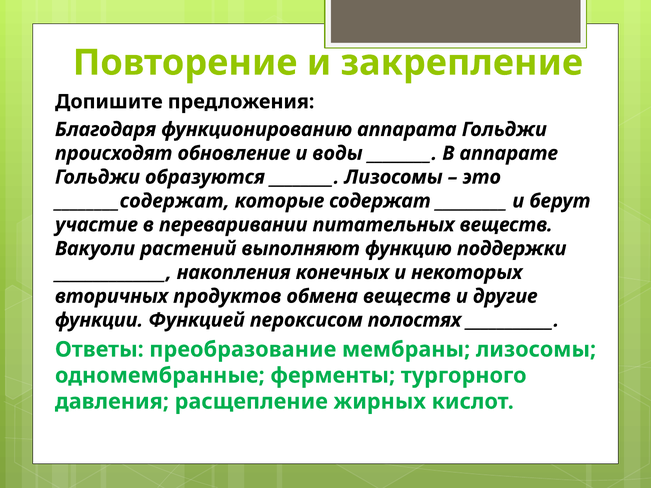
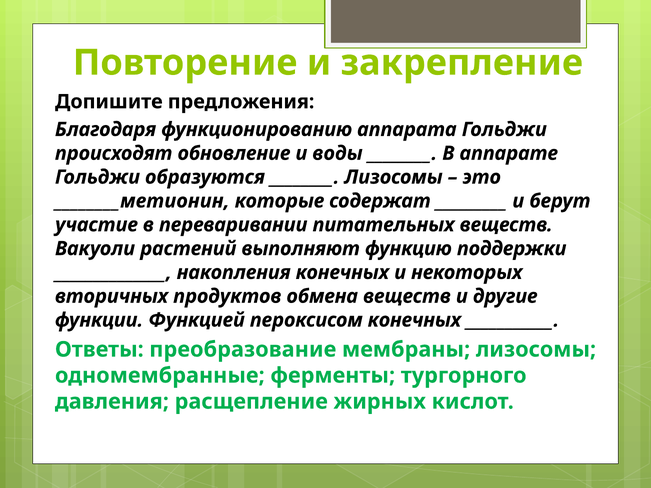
________содержат: ________содержат -> ________метионин (142, 201)
пероксисом полостях: полостях -> конечных (414, 320)
